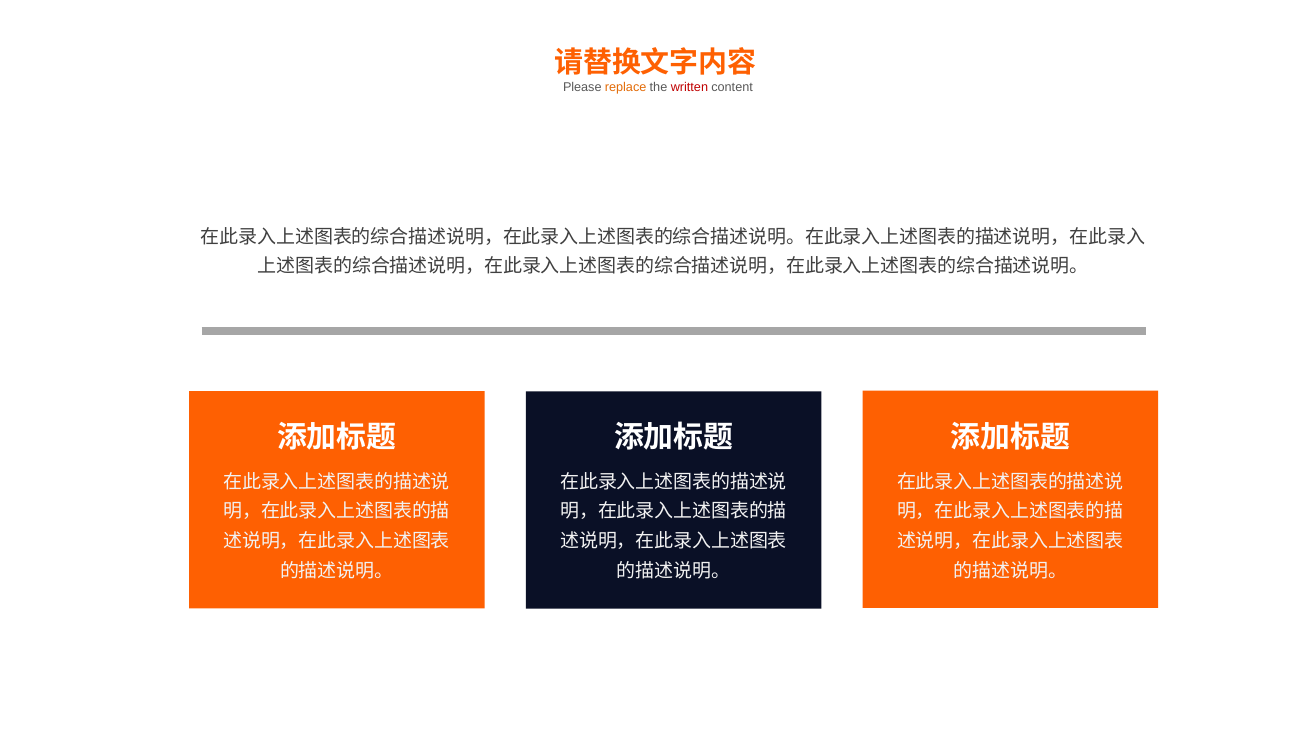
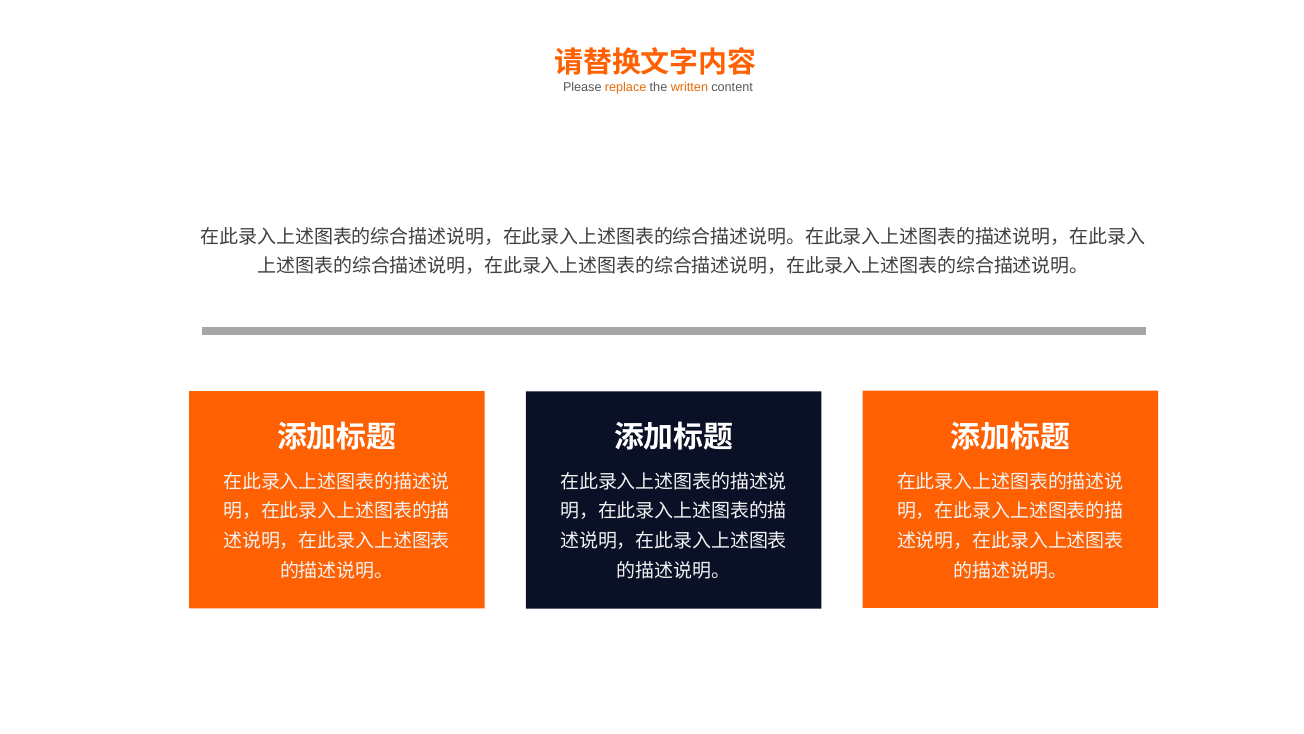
written colour: red -> orange (689, 87)
